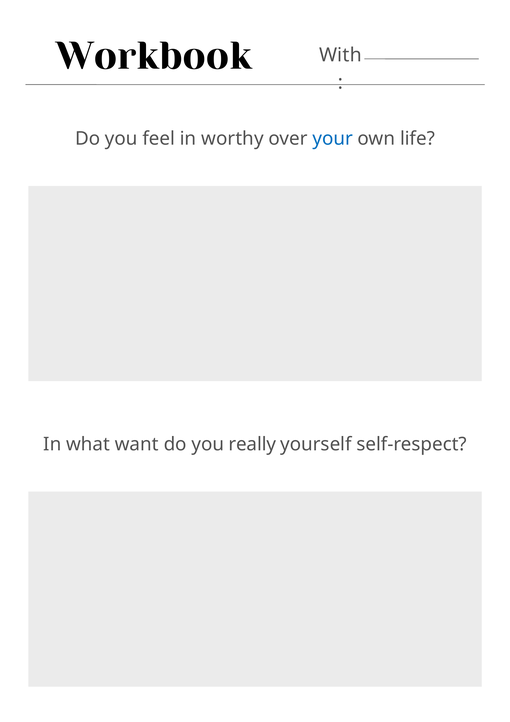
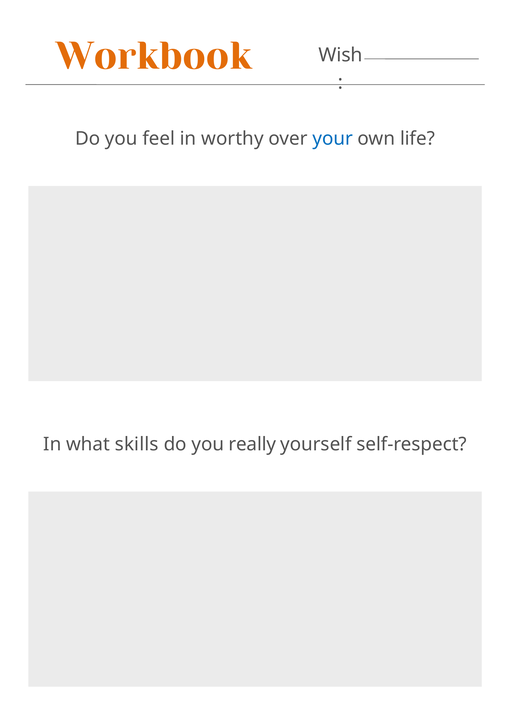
Workbook colour: black -> orange (154, 56)
With: With -> Wish (341, 55)
want: want -> skills (137, 444)
